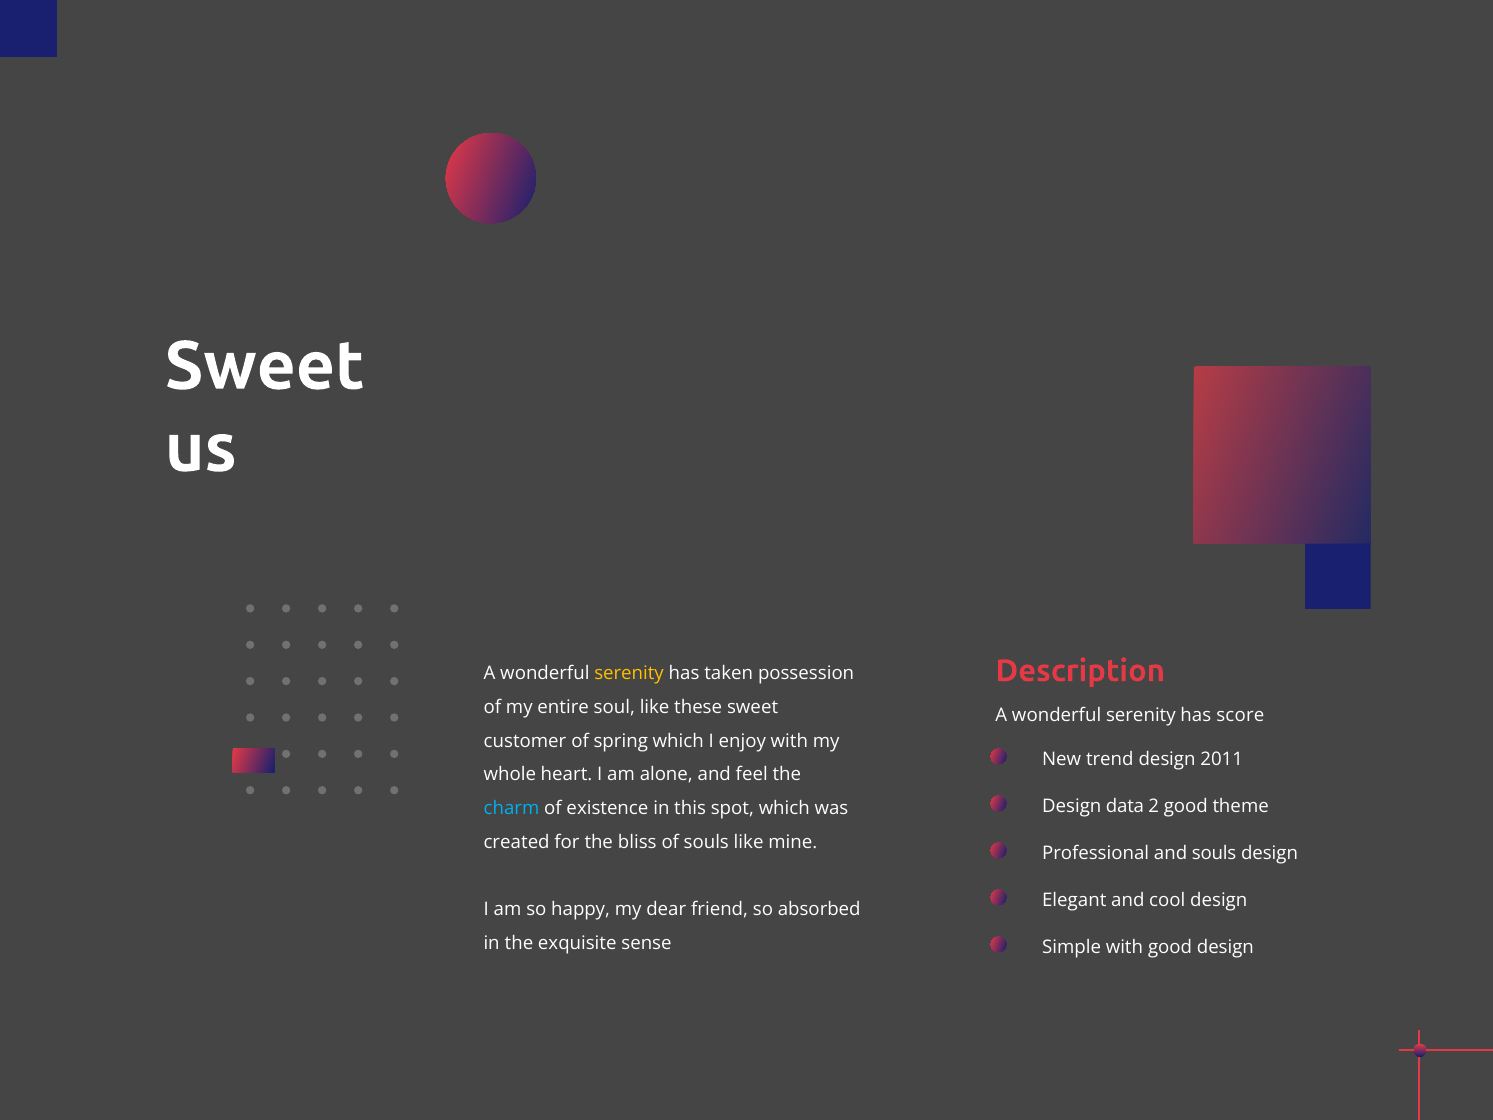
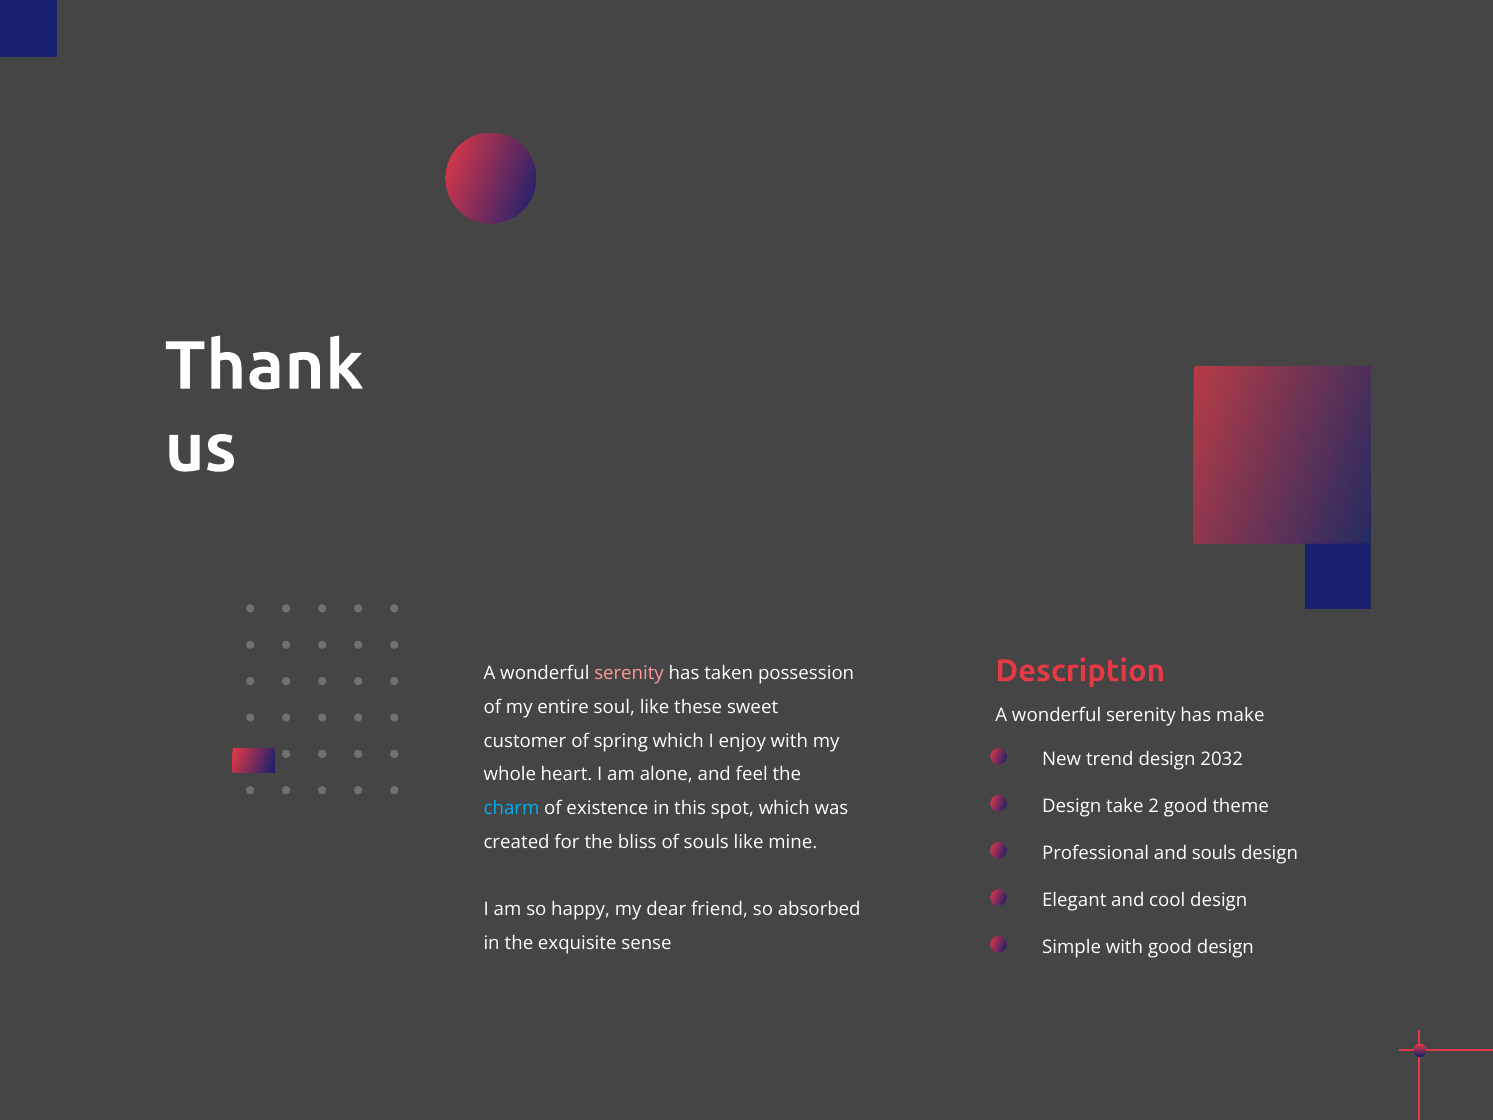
Sweet: Sweet -> Thank (264, 366)
serenity colour: yellow -> pink (629, 674)
score: score -> make (1240, 715)
2011: 2011 -> 2032 (1222, 759)
data: data -> take (1125, 806)
